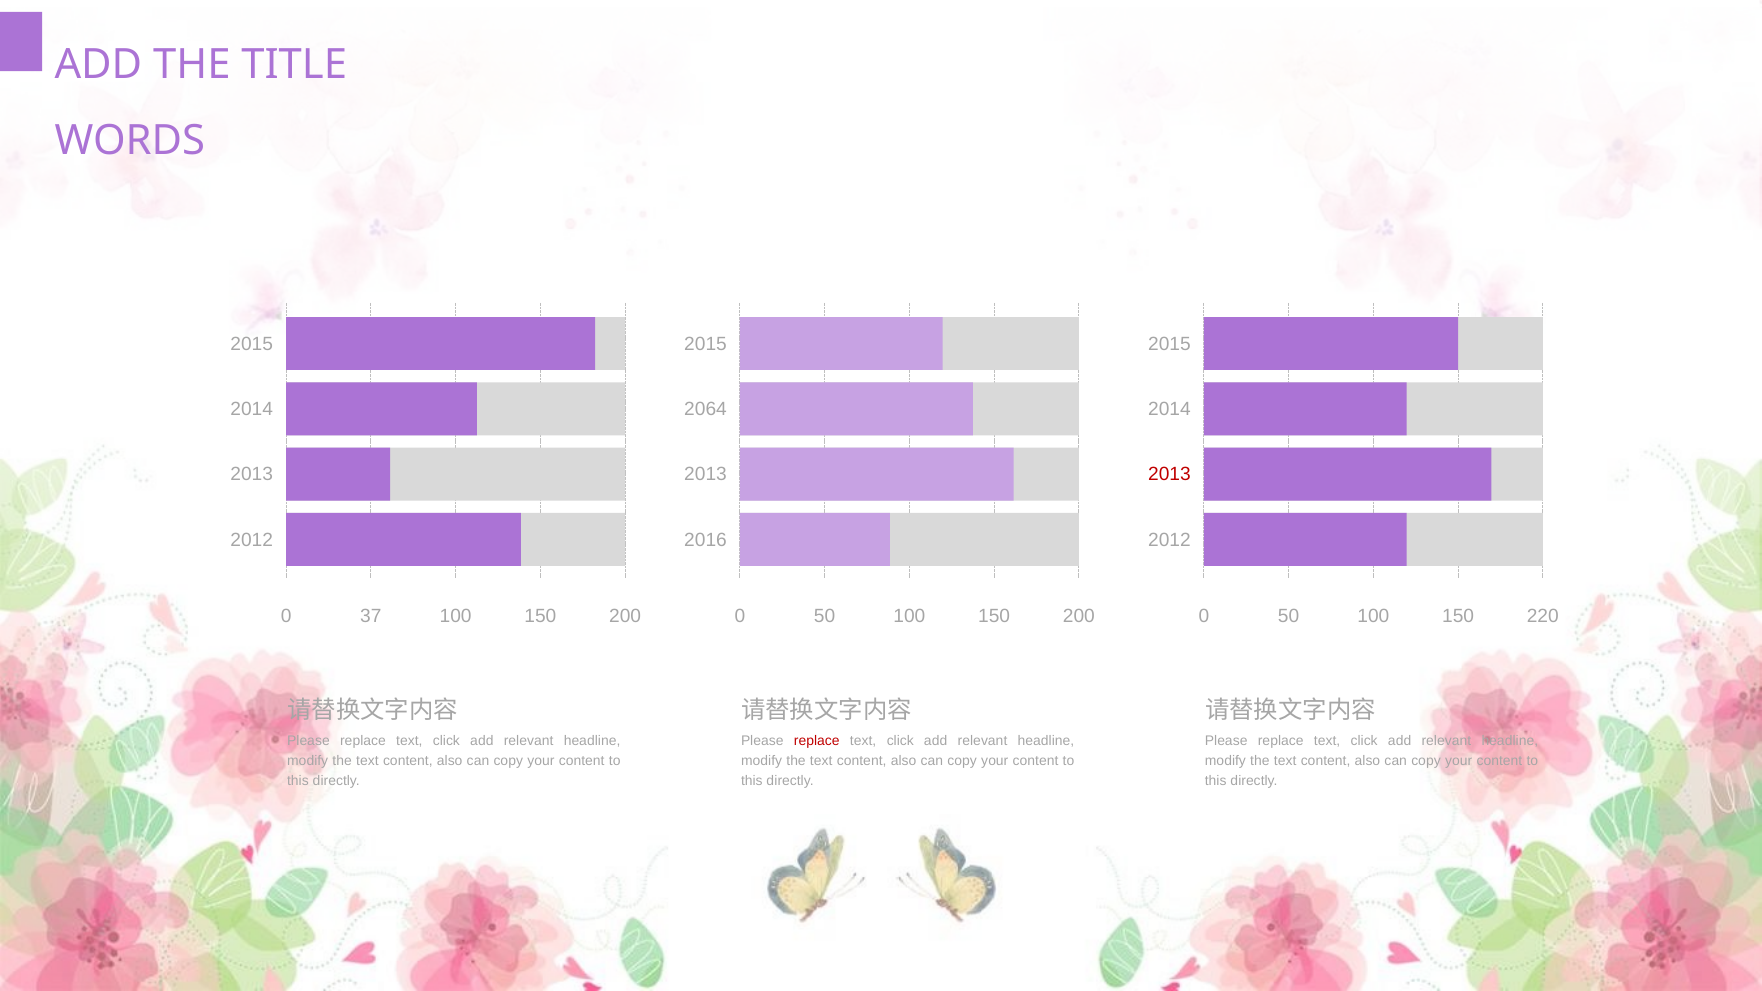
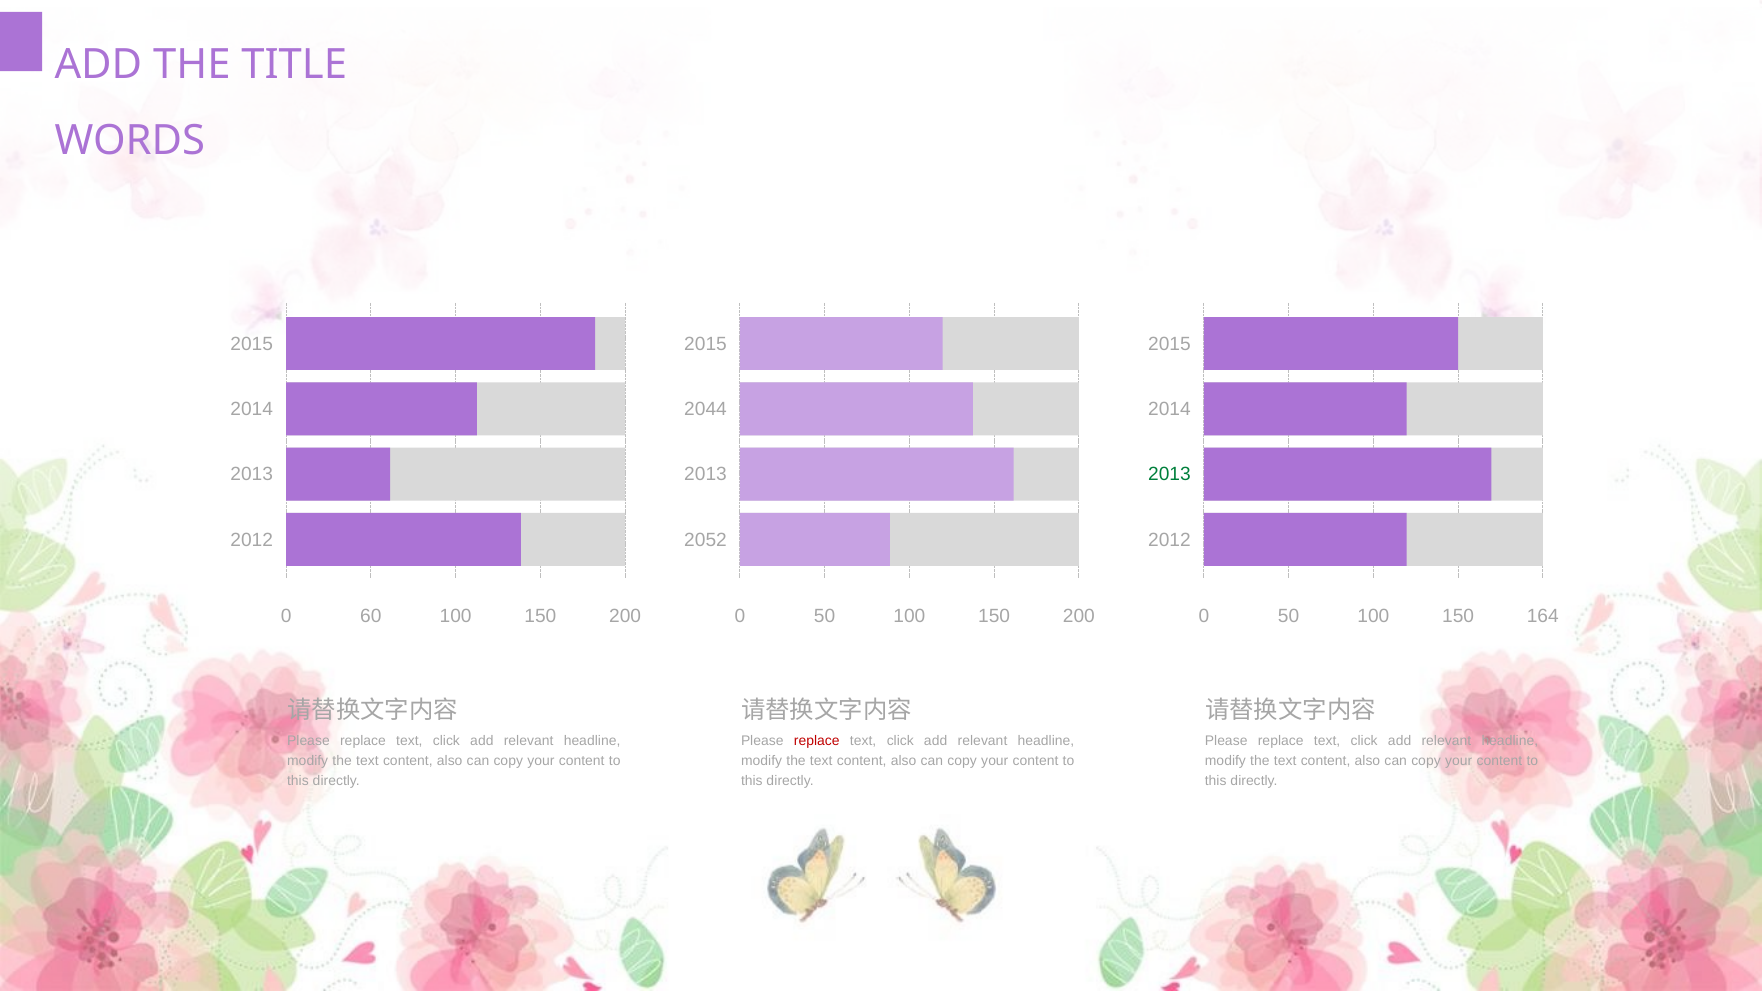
2064: 2064 -> 2044 (706, 409)
2013 colour: red -> green (1169, 475)
2016: 2016 -> 2052 (706, 540)
37: 37 -> 60 (371, 616)
220: 220 -> 164 (1543, 616)
